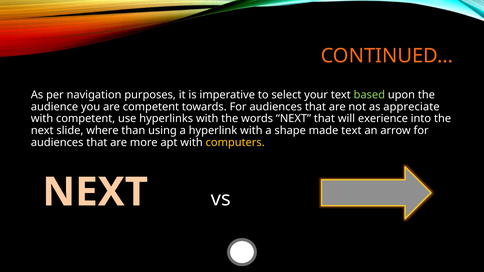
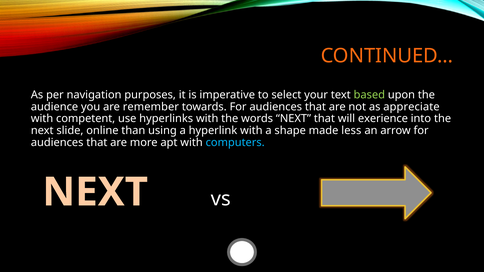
are competent: competent -> remember (151, 107)
where: where -> online (102, 131)
made text: text -> less (351, 131)
computers colour: yellow -> light blue (235, 143)
